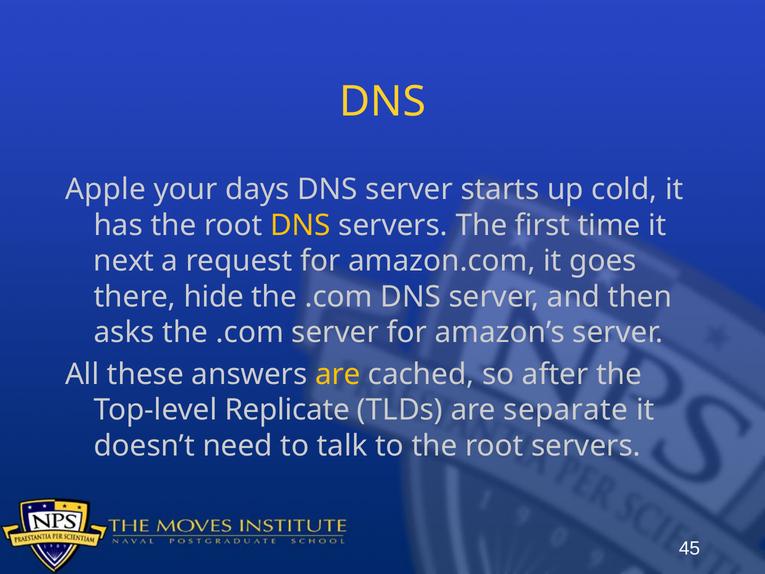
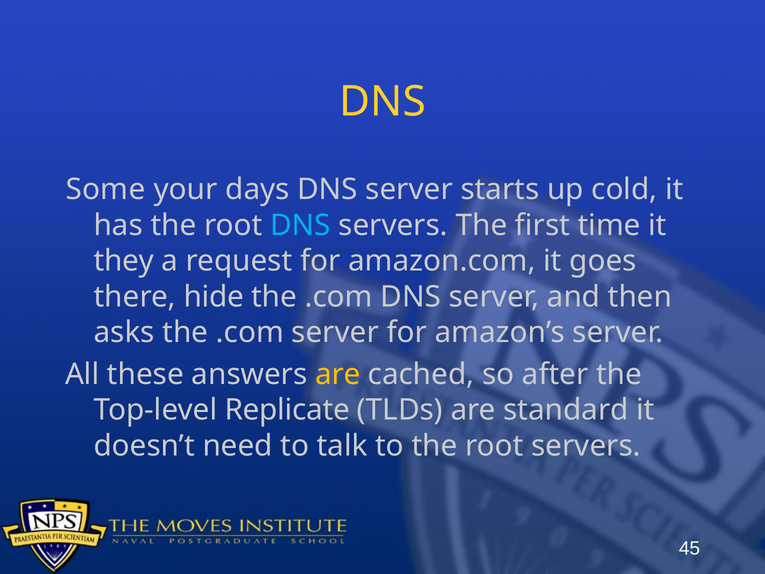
Apple: Apple -> Some (105, 190)
DNS colour: yellow -> light blue (300, 225)
next: next -> they (124, 261)
separate: separate -> standard (566, 410)
